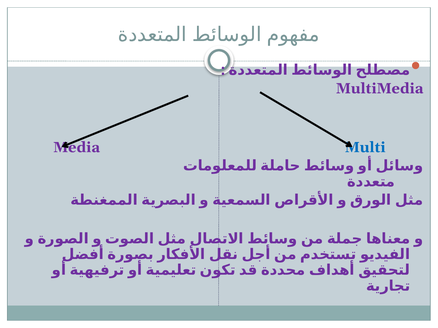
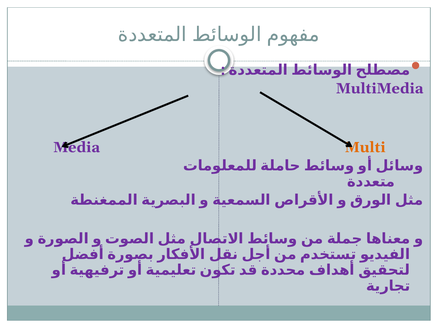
Multi colour: blue -> orange (365, 148)
